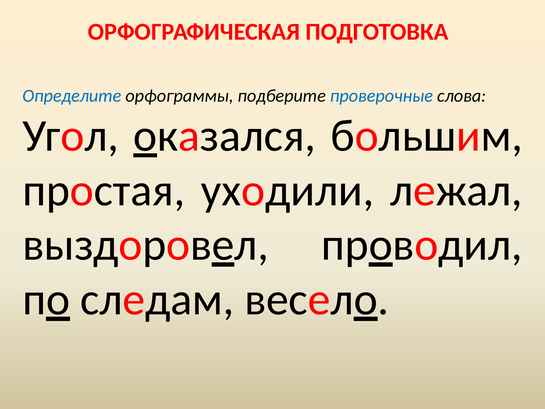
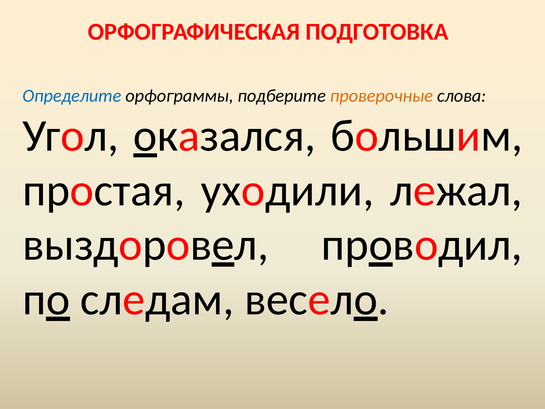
проверочные colour: blue -> orange (381, 96)
